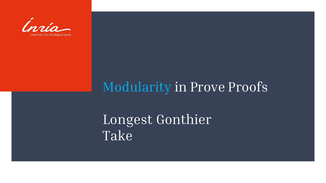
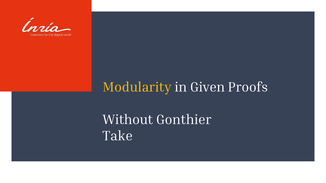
Modularity colour: light blue -> yellow (137, 87)
Prove: Prove -> Given (208, 87)
Longest: Longest -> Without (128, 120)
